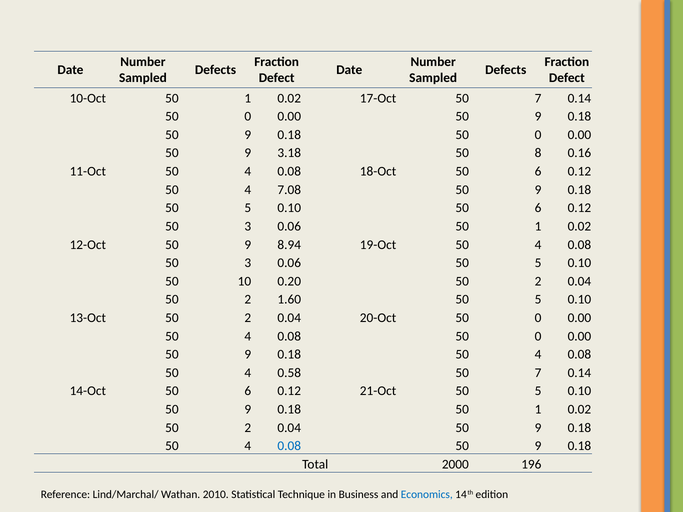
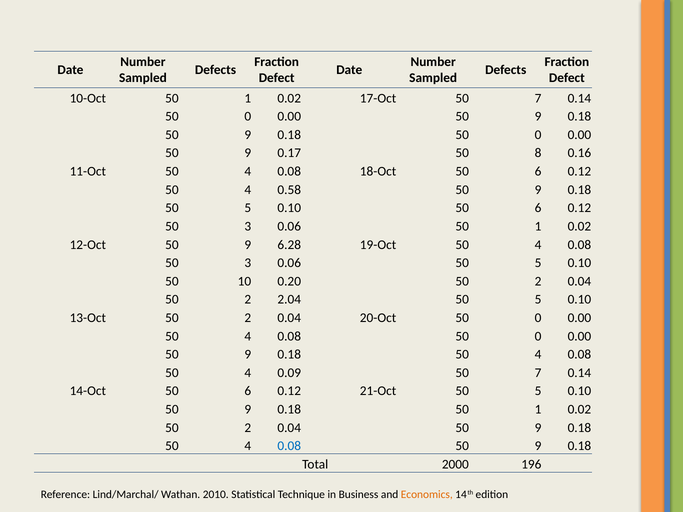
3.18: 3.18 -> 0.17 (289, 153)
7.08: 7.08 -> 0.58 (289, 190)
8.94: 8.94 -> 6.28 (289, 245)
1.60: 1.60 -> 2.04 (289, 300)
0.58: 0.58 -> 0.09 (289, 373)
Economics colour: blue -> orange (427, 495)
